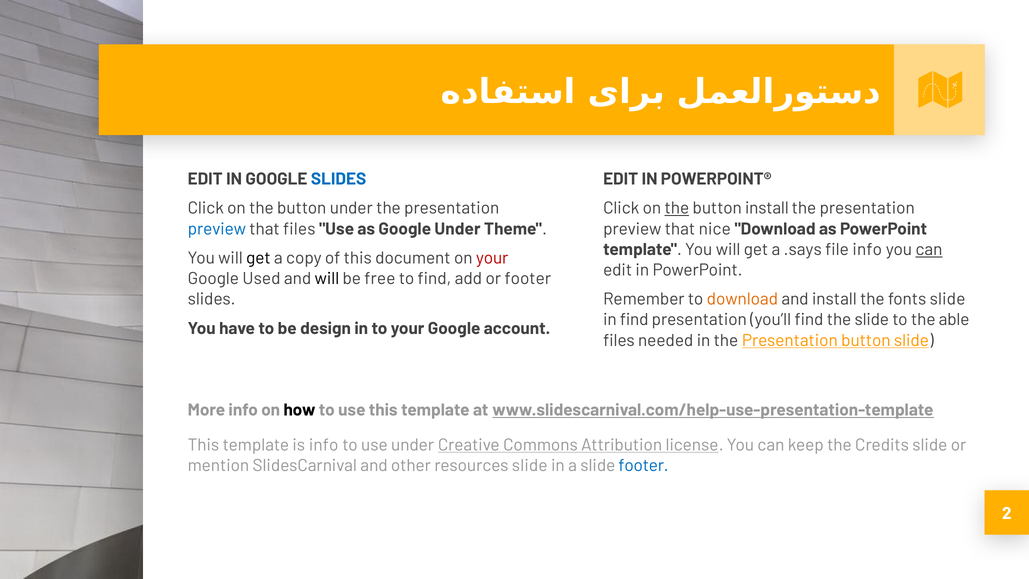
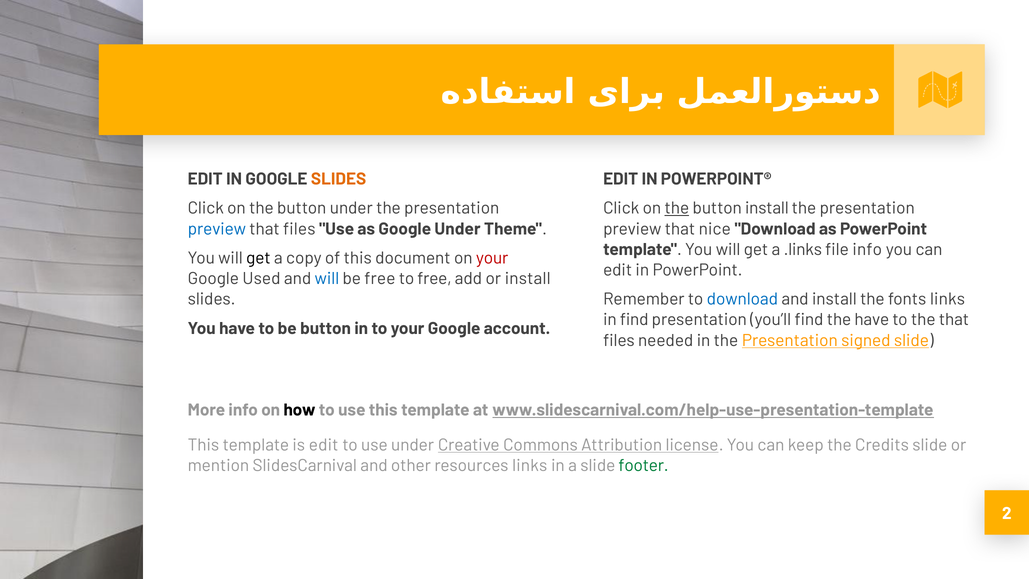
SLIDES colour: blue -> orange (339, 179)
.says: .says -> .links (803, 249)
can underline: present -> none (929, 249)
will colour: black -> blue (327, 279)
to find: find -> free (434, 279)
or footer: footer -> install (528, 279)
download colour: orange -> blue (742, 299)
fonts slide: slide -> links (948, 299)
the slide: slide -> have (872, 320)
the able: able -> that (954, 320)
be design: design -> button (326, 328)
Presentation button: button -> signed (866, 340)
is info: info -> edit (324, 445)
resources slide: slide -> links (530, 465)
footer colour: blue -> green (644, 465)
